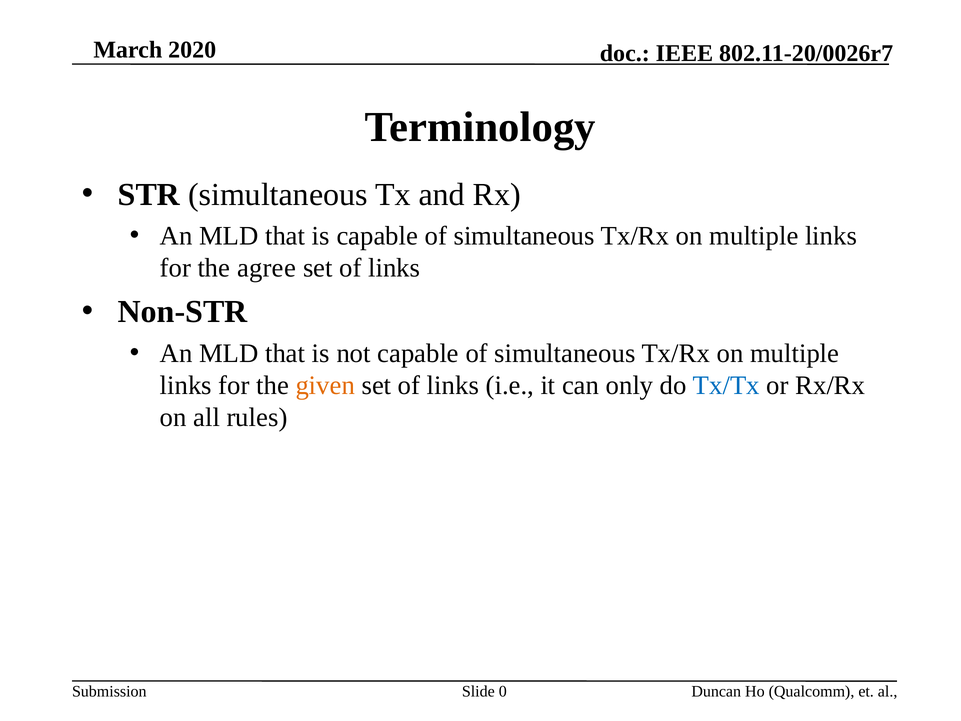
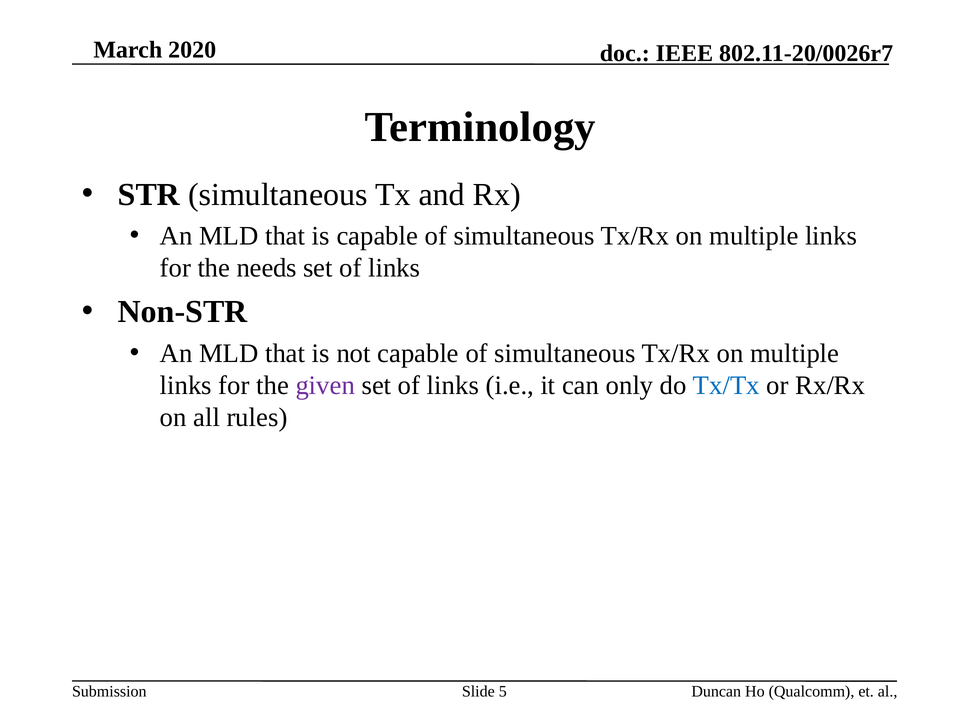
agree: agree -> needs (267, 268)
given colour: orange -> purple (325, 385)
0: 0 -> 5 (503, 691)
